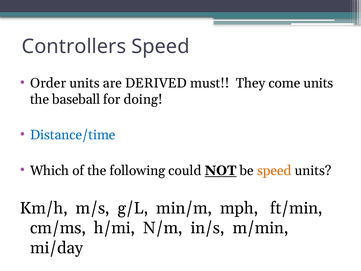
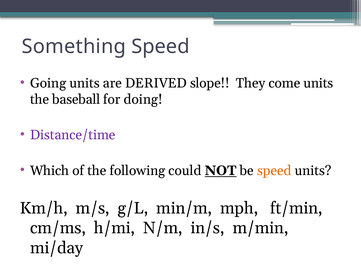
Controllers: Controllers -> Something (74, 47)
Order: Order -> Going (48, 83)
must: must -> slope (210, 83)
Distance/time colour: blue -> purple (73, 135)
